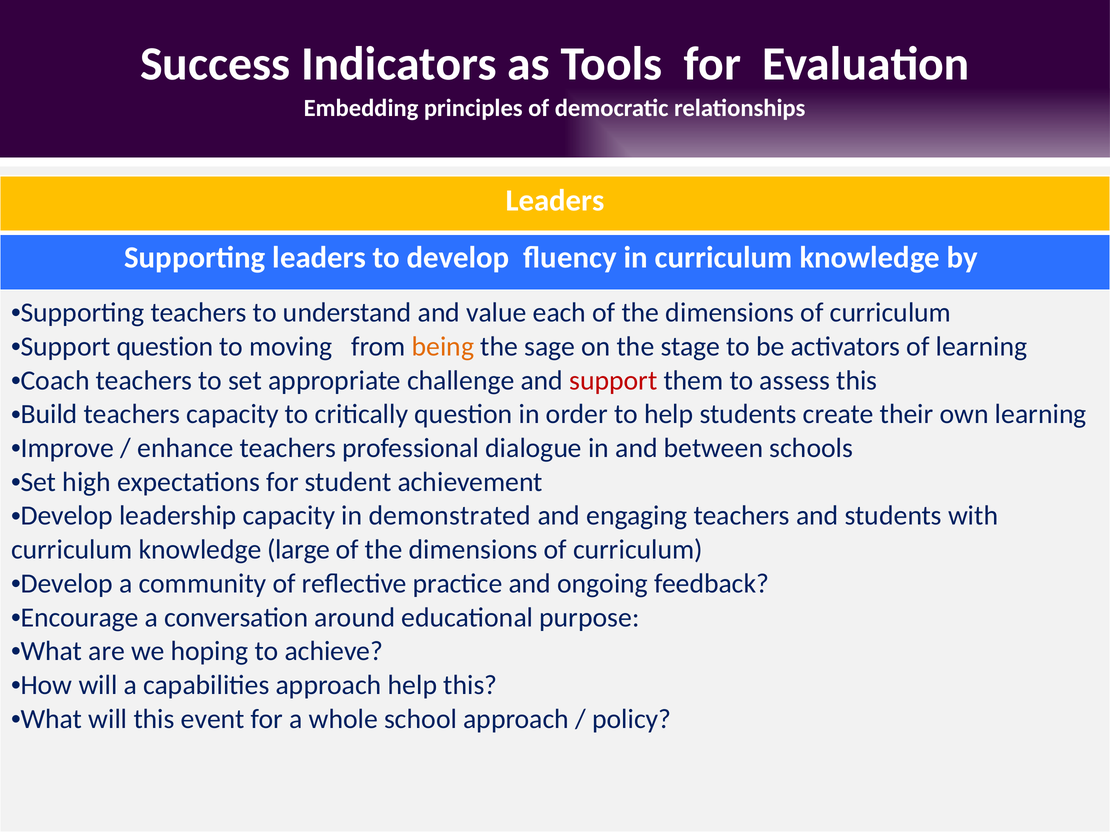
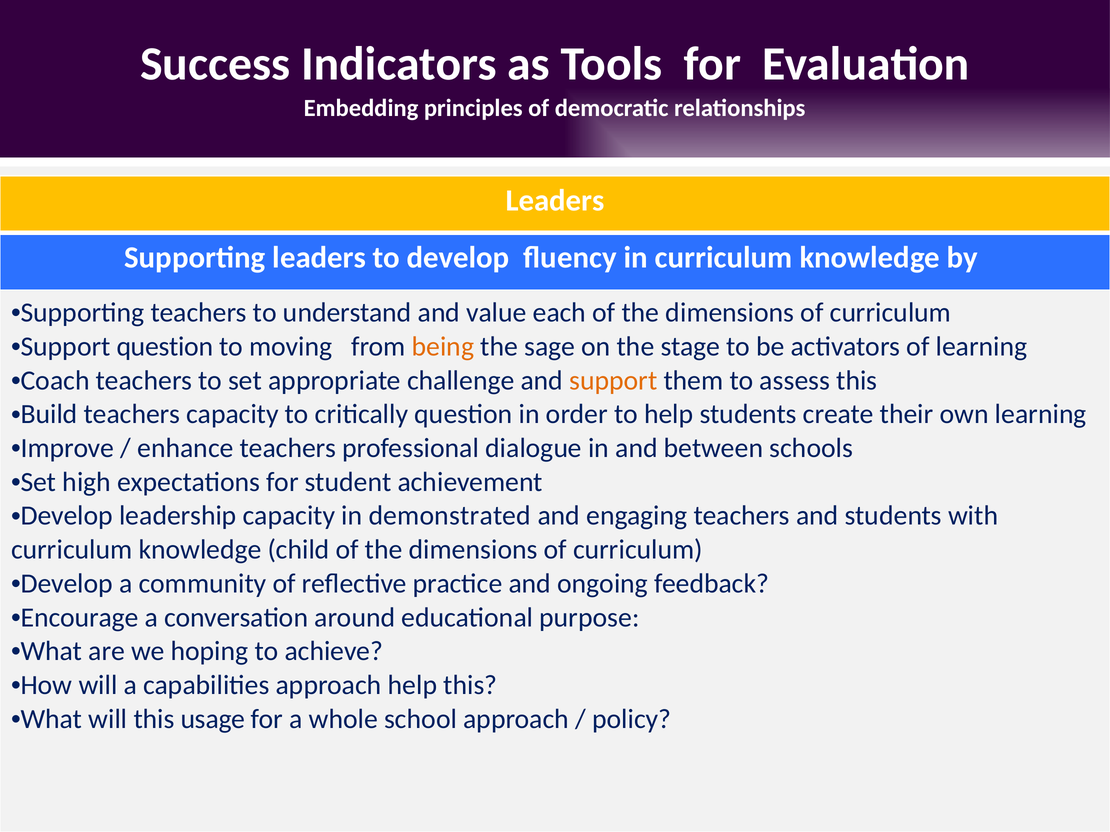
support colour: red -> orange (613, 381)
large: large -> child (299, 550)
event: event -> usage (213, 719)
